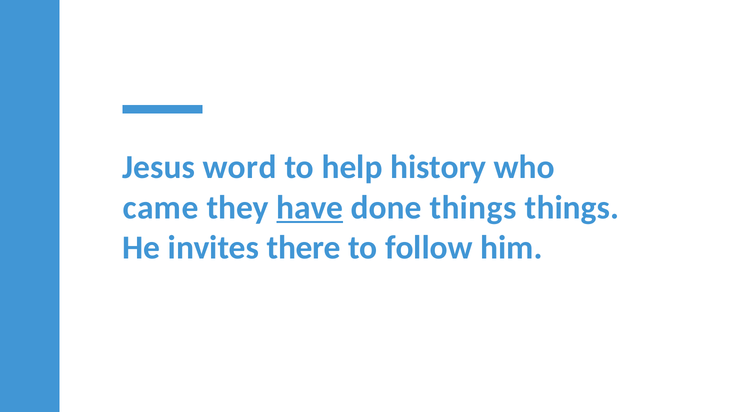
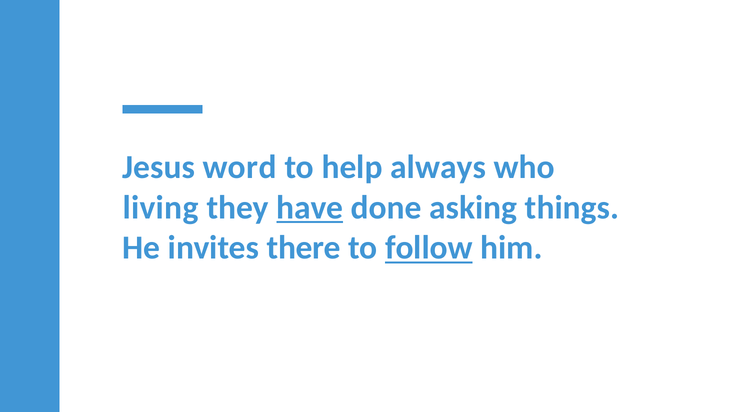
history: history -> always (438, 167)
came: came -> living (161, 208)
done things: things -> asking (473, 208)
follow underline: none -> present (429, 248)
